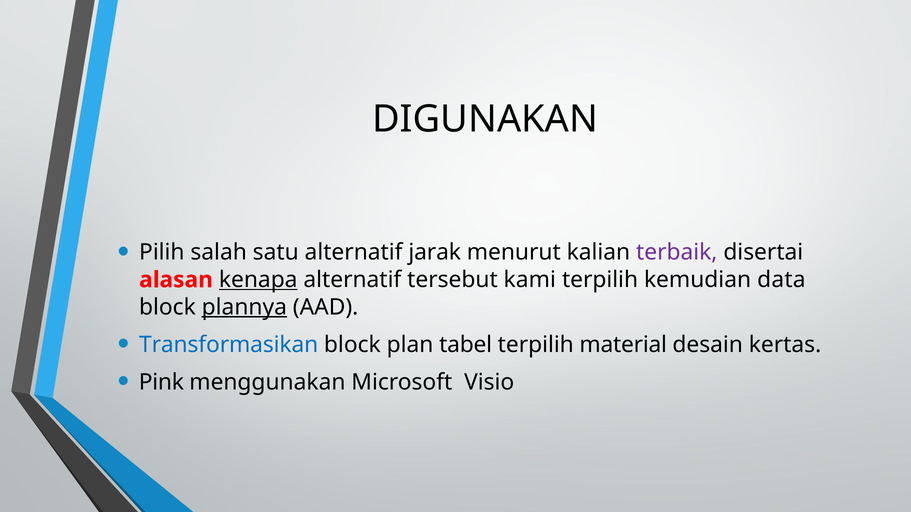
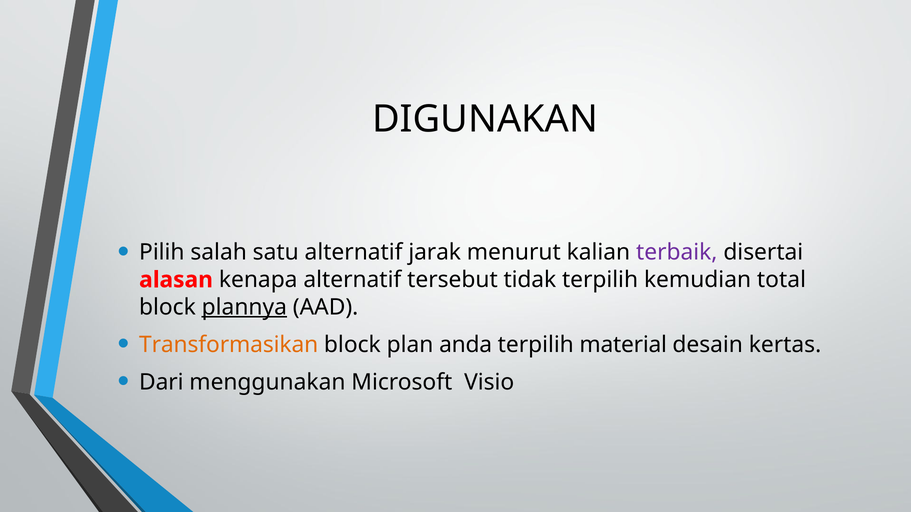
kenapa underline: present -> none (258, 280)
kami: kami -> tidak (530, 280)
data: data -> total (781, 280)
Transformasikan colour: blue -> orange (229, 345)
tabel: tabel -> anda (466, 345)
Pink: Pink -> Dari (161, 382)
